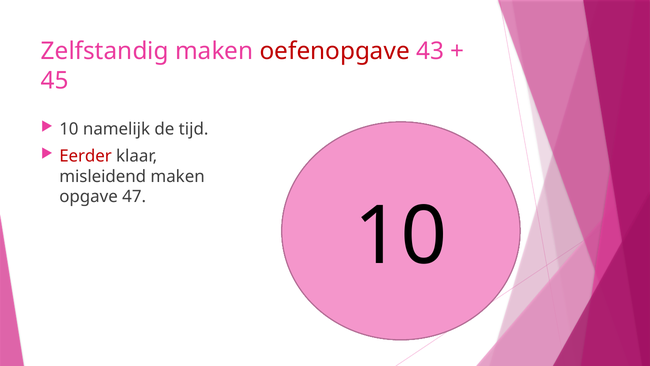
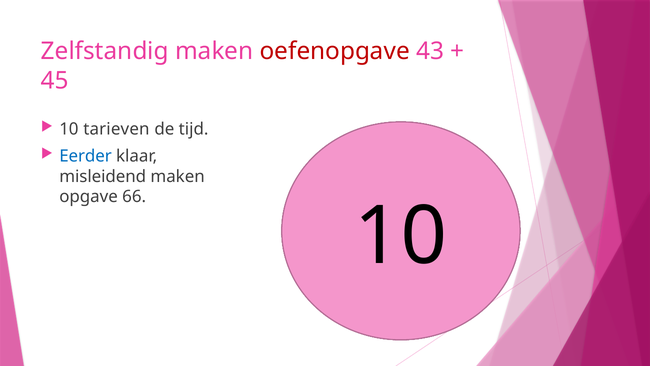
namelijk: namelijk -> tarieven (116, 129)
Eerder colour: red -> blue (86, 156)
47: 47 -> 66 (134, 197)
